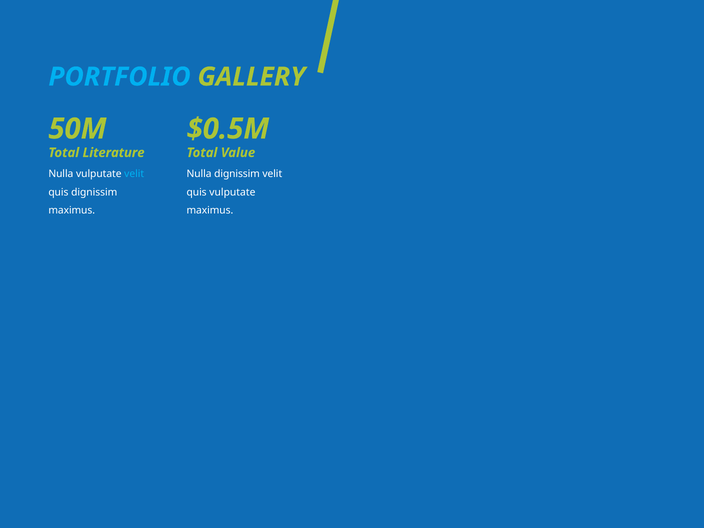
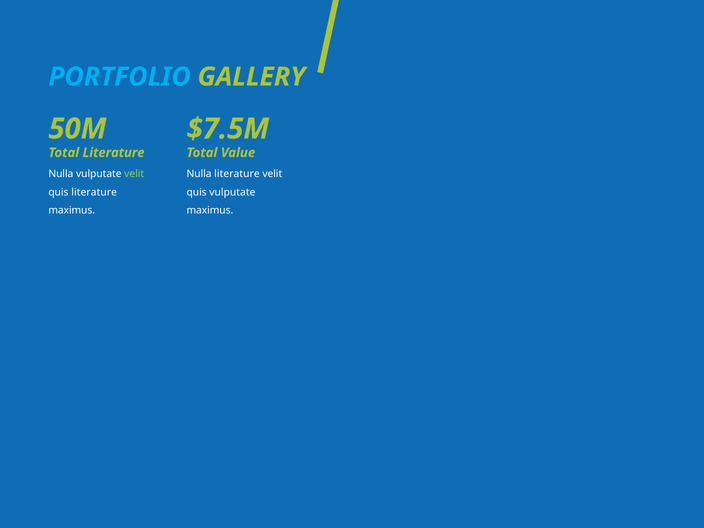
$0.5M: $0.5M -> $7.5M (228, 129)
velit colour: light blue -> light green (134, 174)
Nulla dignissim: dignissim -> literature (237, 174)
quis dignissim: dignissim -> literature (94, 192)
